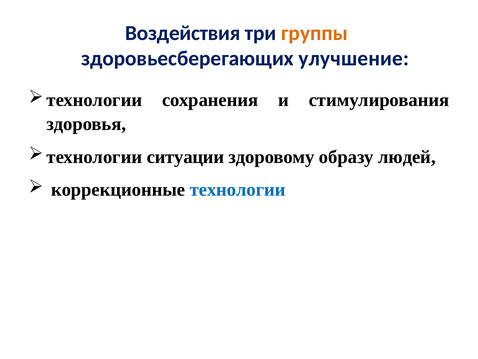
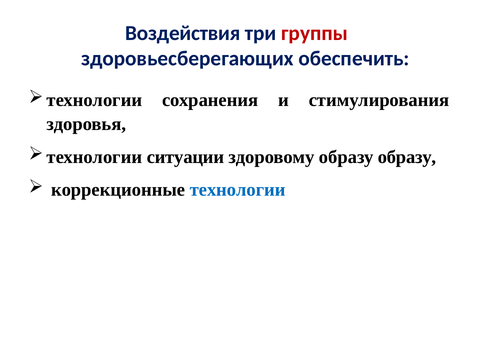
группы colour: orange -> red (314, 33)
улучшение: улучшение -> обеспечить (354, 58)
образу людей: людей -> образу (407, 157)
